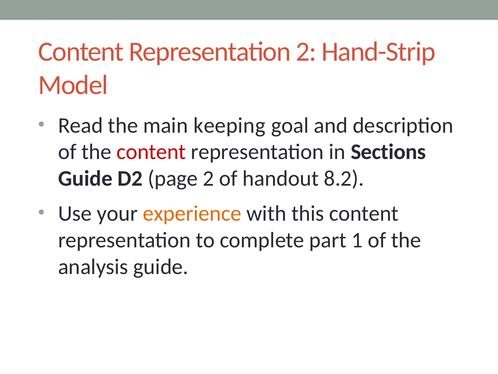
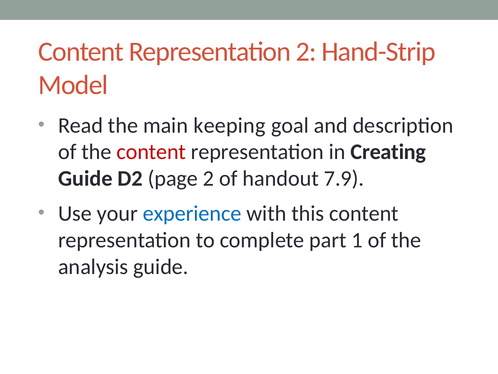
Sections: Sections -> Creating (388, 152)
8.2: 8.2 -> 7.9 (344, 178)
experience colour: orange -> blue (192, 213)
